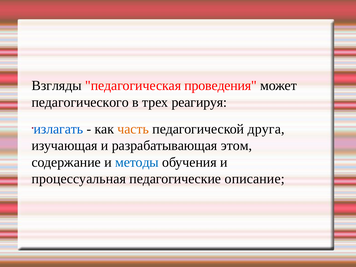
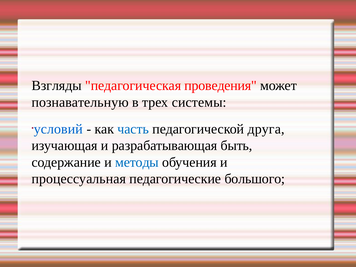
педагогического: педагогического -> познавательную (80, 102)
реагируя: реагируя -> системы (199, 102)
излагать: излагать -> условий (58, 129)
часть colour: orange -> blue (133, 129)
этом: этом -> быть (237, 146)
описание: описание -> большого (255, 179)
